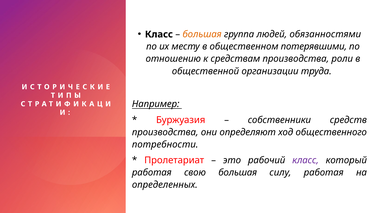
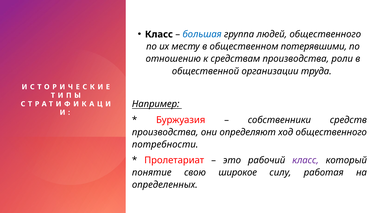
большая colour: orange -> blue (202, 34)
людей обязанностями: обязанностями -> общественного (325, 34)
работая: работая -> понятие (152, 173)
свою большая: большая -> широкое (238, 173)
